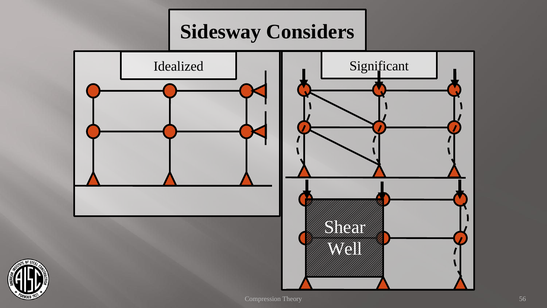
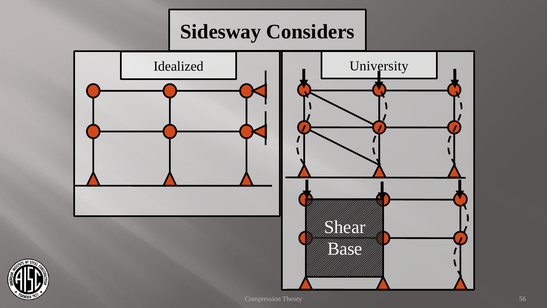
Significant: Significant -> University (379, 66)
Well: Well -> Base (345, 249)
